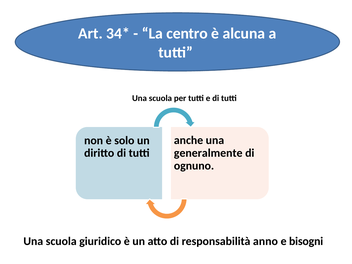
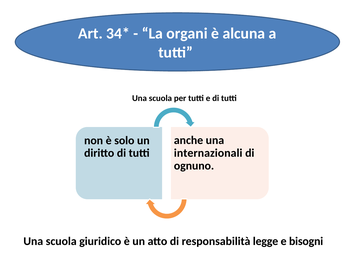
centro: centro -> organi (187, 34)
generalmente: generalmente -> internazionali (208, 153)
anno: anno -> legge (266, 241)
